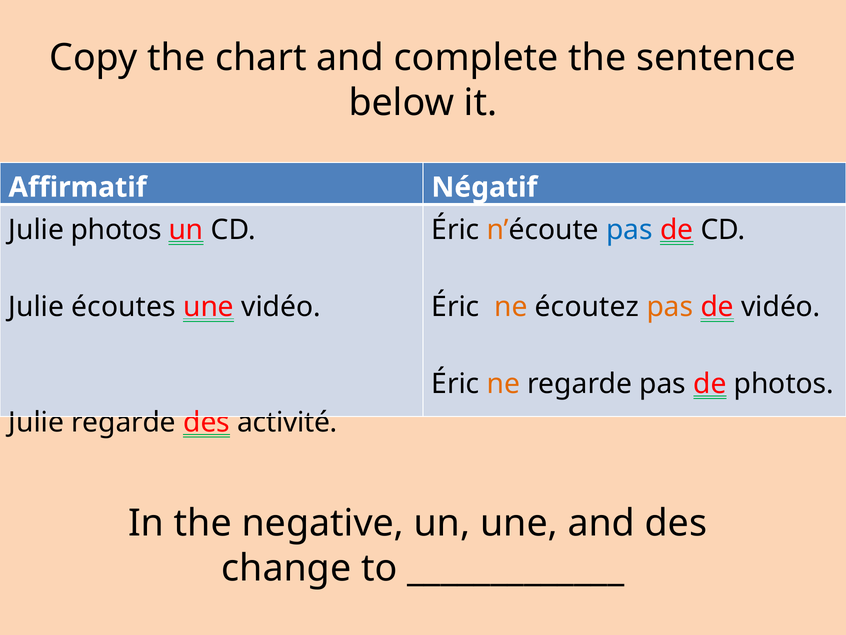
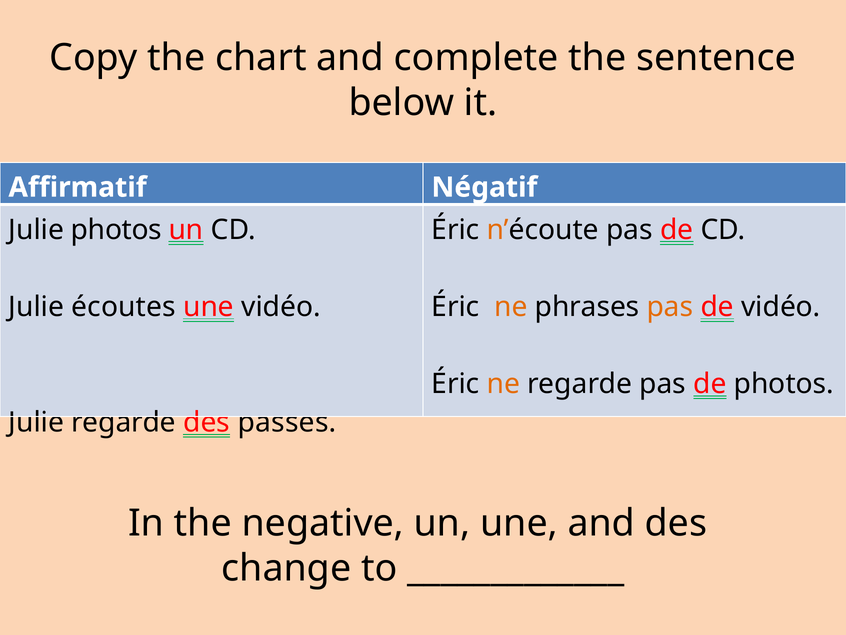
pas colour: blue -> black (629, 230)
écoutez: écoutez -> phrases (587, 307)
activité: activité -> passes (287, 422)
